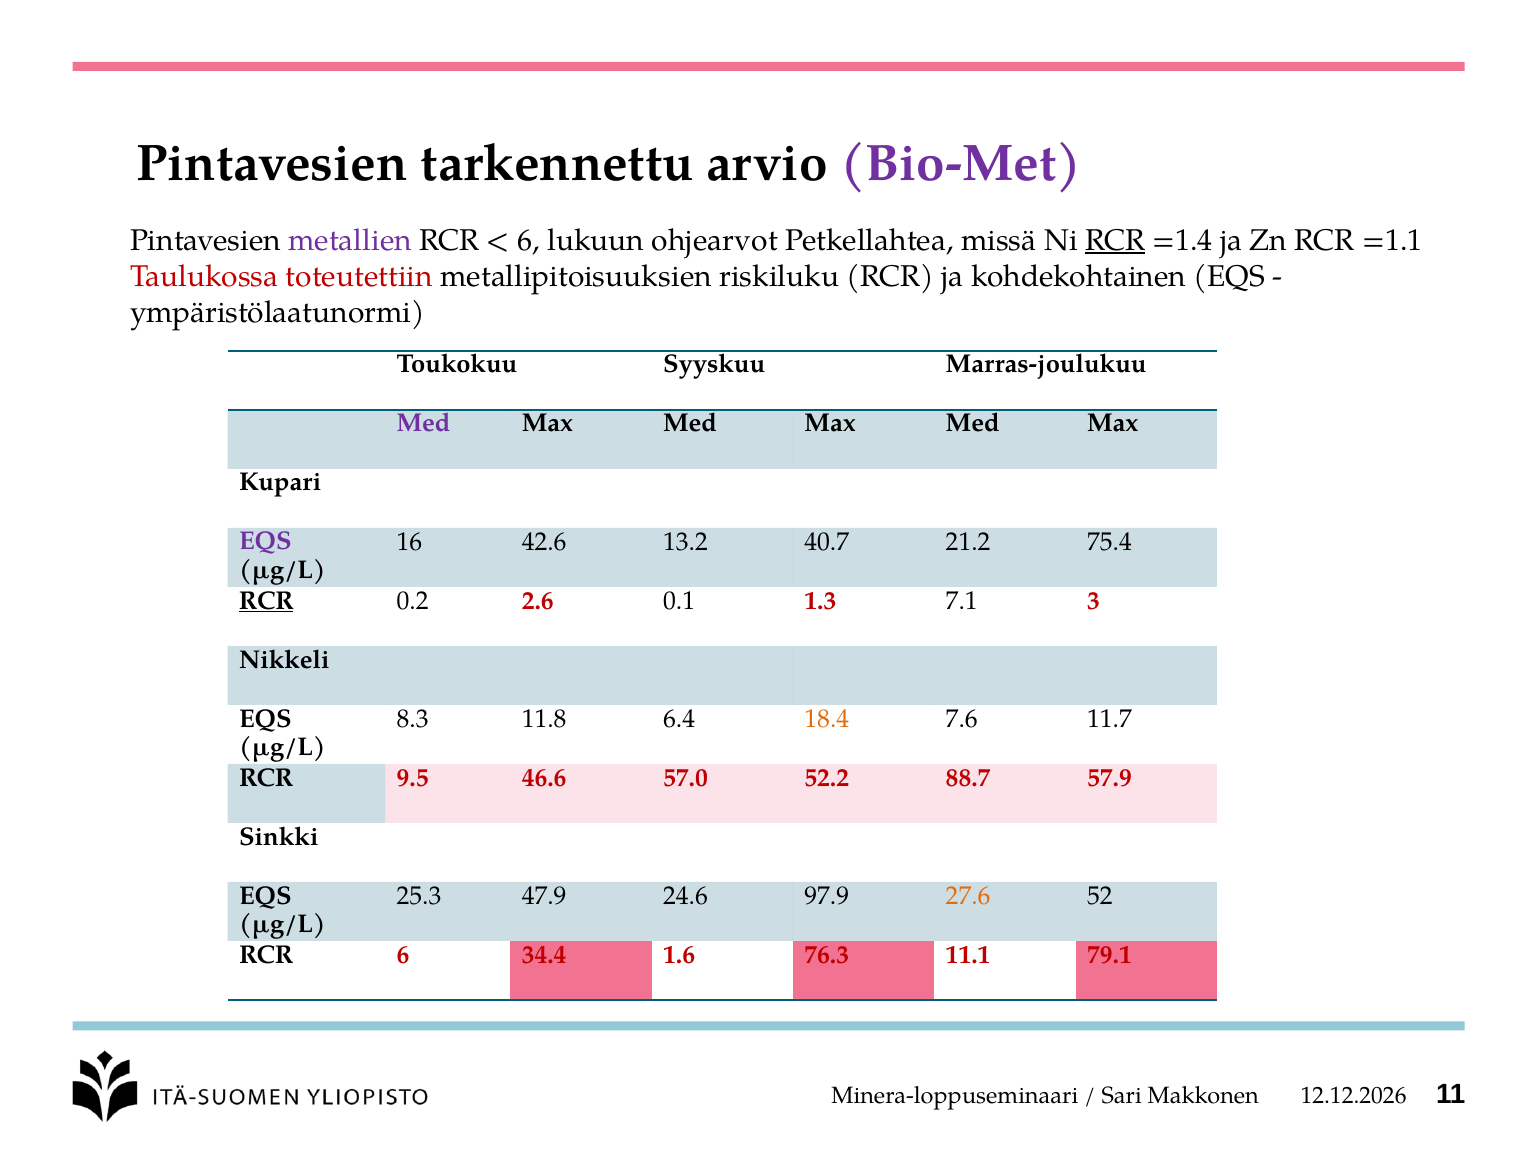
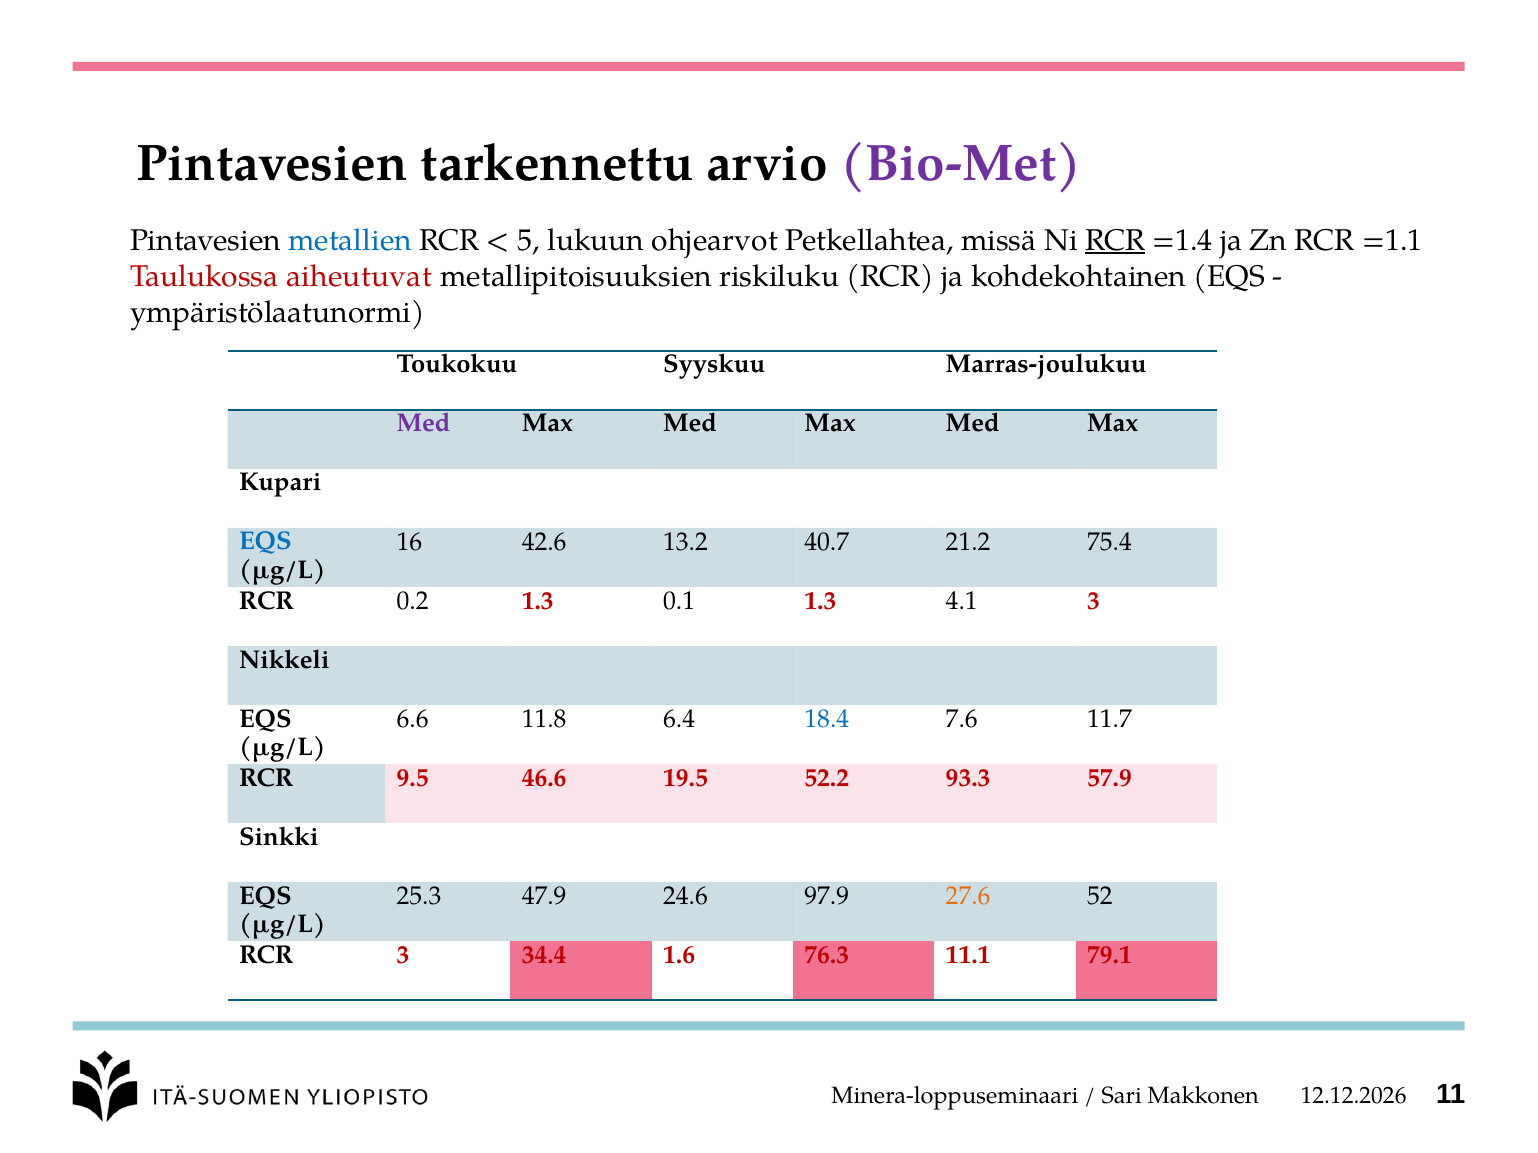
metallien colour: purple -> blue (350, 241)
6: 6 -> 5 (529, 241)
toteutettiin: toteutettiin -> aiheutuvat (359, 276)
EQS colour: purple -> blue (265, 542)
RCR underline: present -> none (266, 601)
0.2 2.6: 2.6 -> 1.3 (538, 601)
7.1: 7.1 -> 4.1 (962, 601)
8.3: 8.3 -> 6.6 (413, 719)
18.4 colour: orange -> blue (827, 719)
57.0: 57.0 -> 19.5 (685, 778)
88.7: 88.7 -> 93.3 (968, 778)
RCR 6: 6 -> 3 (403, 955)
